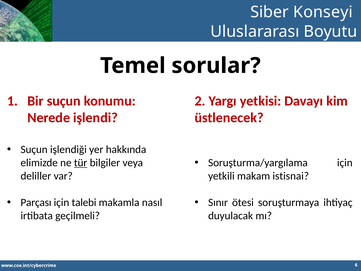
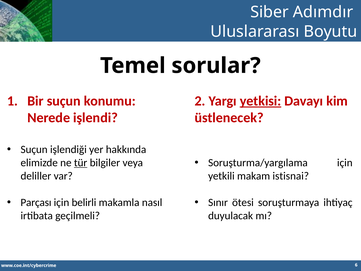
Konseyi: Konseyi -> Adımdır (323, 12)
yetkisi underline: none -> present (261, 101)
talebi: talebi -> belirli (84, 202)
